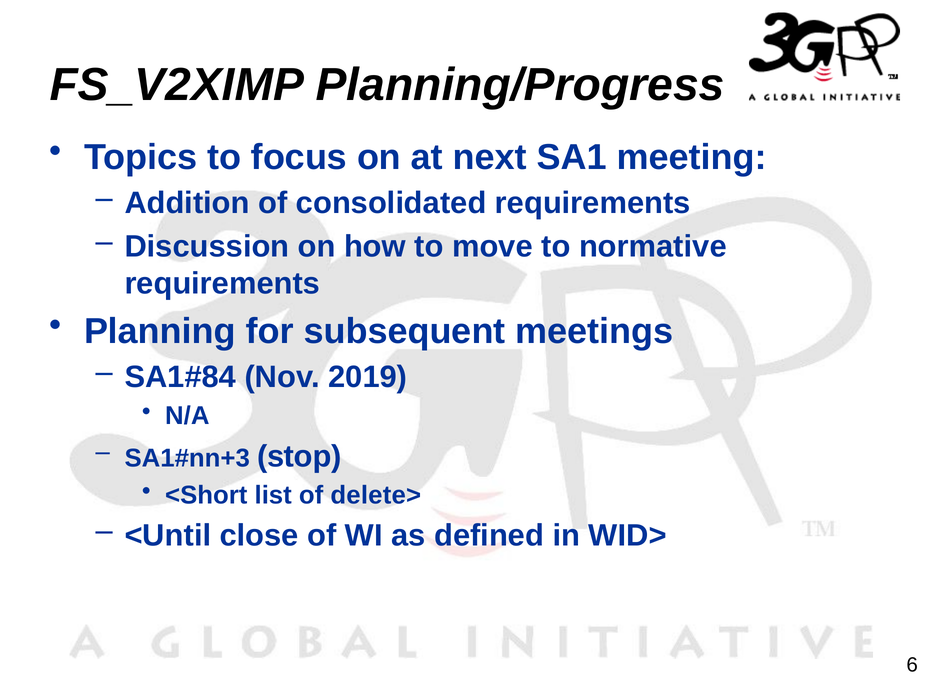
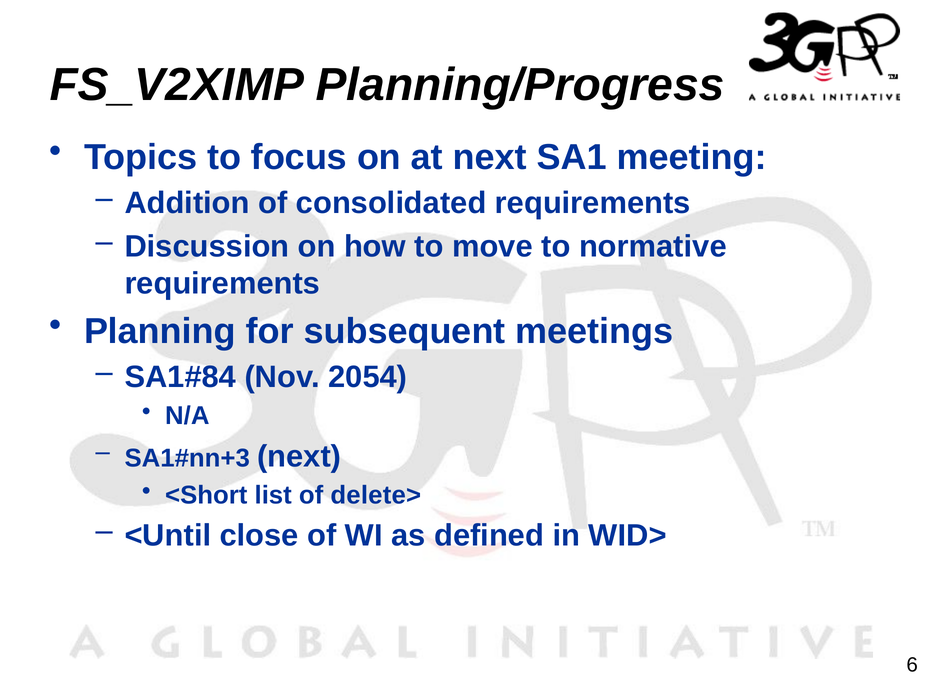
2019: 2019 -> 2054 (368, 377)
stop: stop -> next (299, 457)
